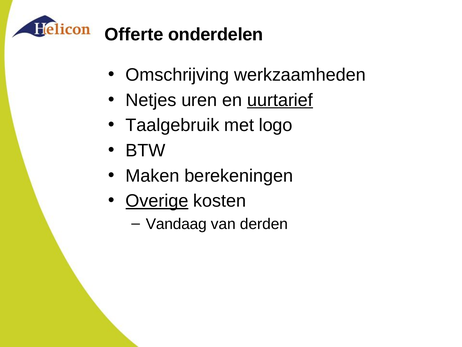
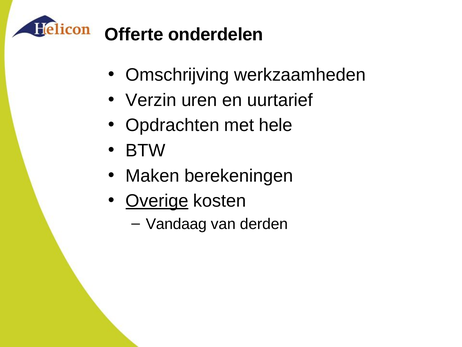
Netjes: Netjes -> Verzin (151, 100)
uurtarief underline: present -> none (280, 100)
Taalgebruik: Taalgebruik -> Opdrachten (172, 125)
logo: logo -> hele (276, 125)
